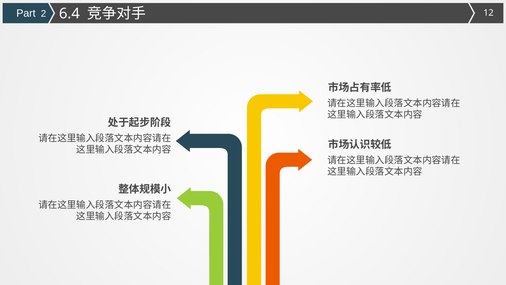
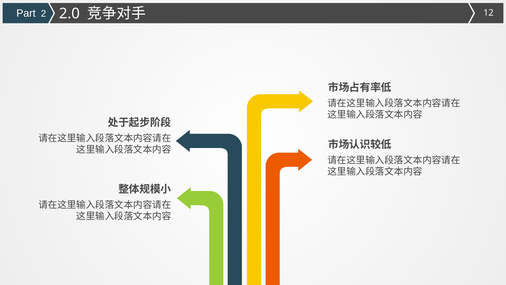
6.4: 6.4 -> 2.0 (69, 14)
